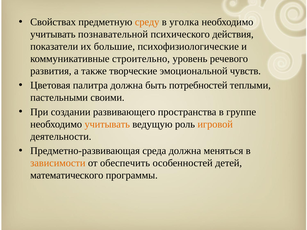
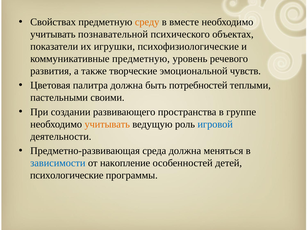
уголка: уголка -> вместе (184, 22)
действия: действия -> объектах (233, 34)
большие: большие -> игрушки (114, 47)
коммуникативные строительно: строительно -> предметную (141, 59)
игровой colour: orange -> blue (215, 124)
зависимости colour: orange -> blue (58, 163)
обеспечить: обеспечить -> накопление (125, 163)
математического: математического -> психологические (67, 175)
